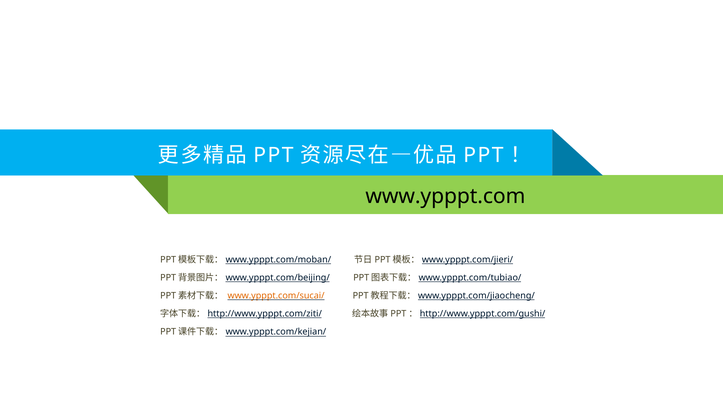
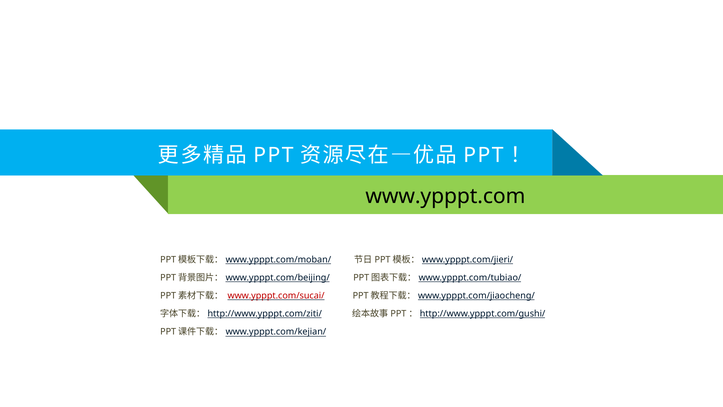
www.ypppt.com/sucai/ colour: orange -> red (276, 296)
